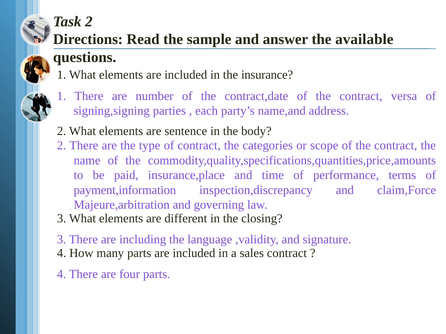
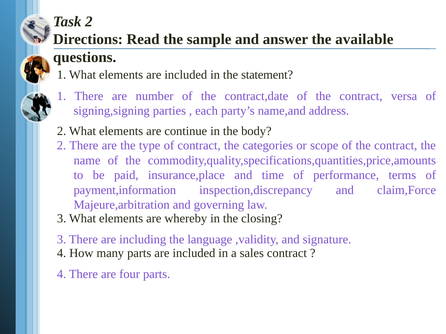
insurance: insurance -> statement (267, 75)
sentence: sentence -> continue (186, 131)
different: different -> whereby (186, 219)
